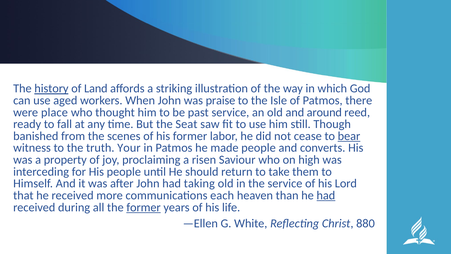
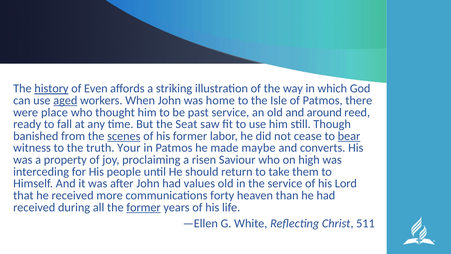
Land: Land -> Even (96, 88)
aged underline: none -> present (65, 100)
praise: praise -> home (220, 100)
scenes underline: none -> present (124, 136)
made people: people -> maybe (258, 148)
taking: taking -> values (199, 183)
each: each -> forty (222, 195)
had underline: present -> none (326, 195)
880: 880 -> 511 (366, 223)
